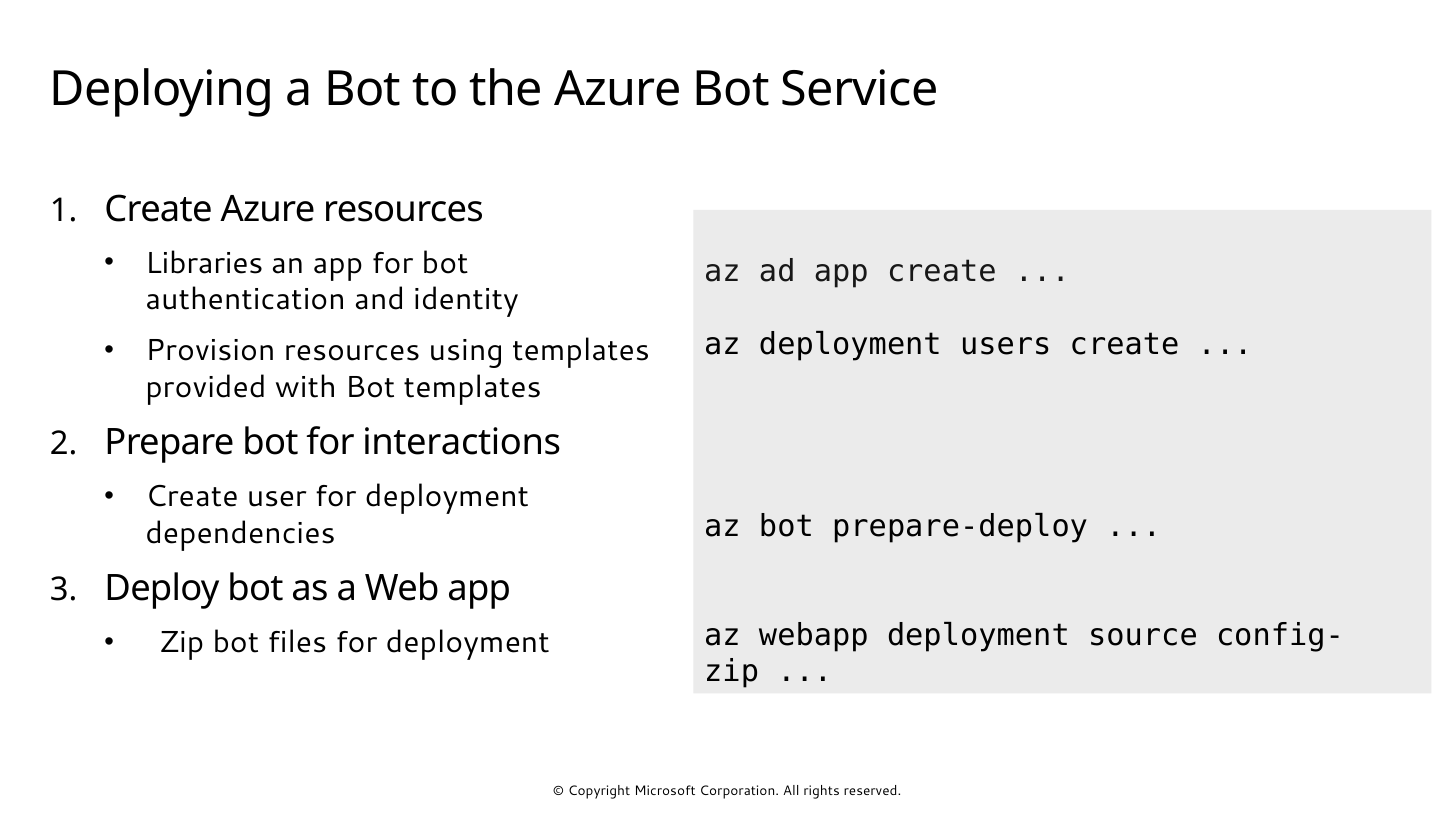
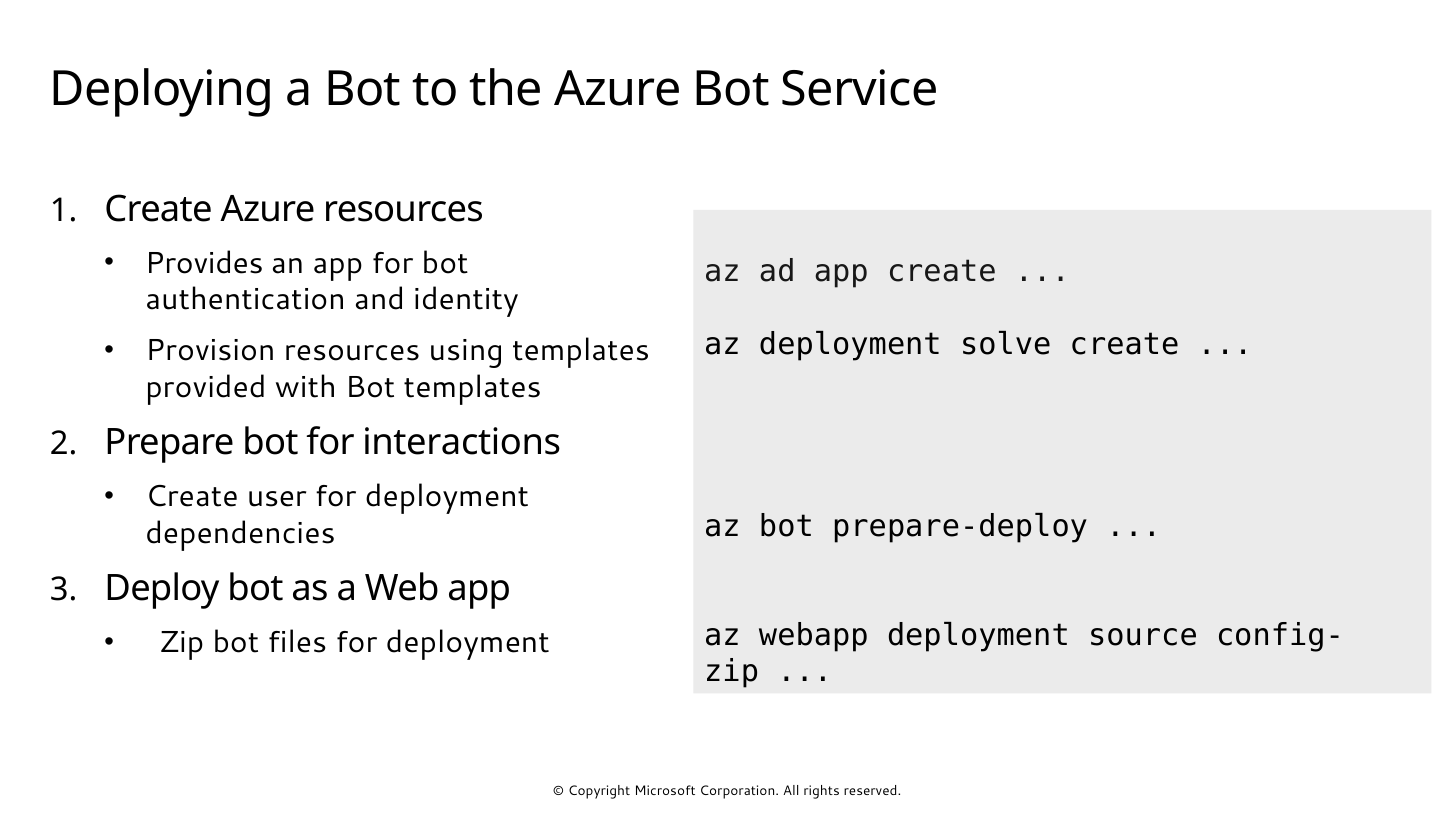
Libraries: Libraries -> Provides (204, 263)
users: users -> solve (1006, 345)
